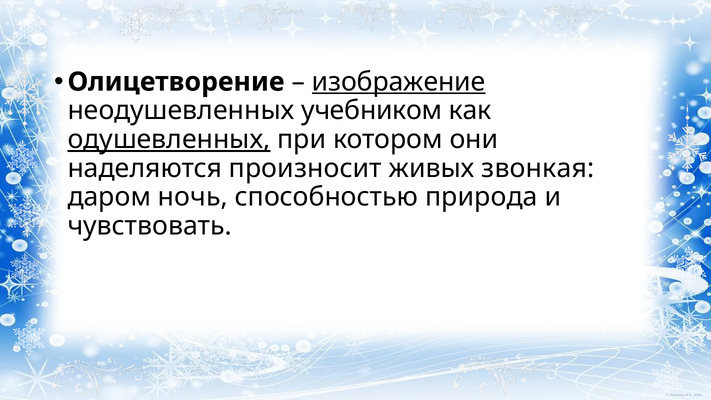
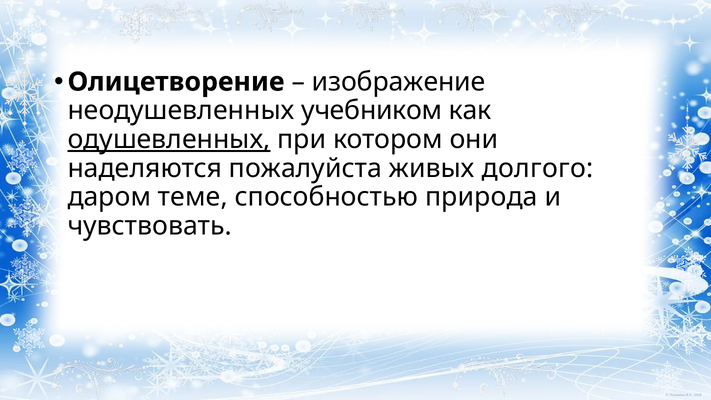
изображение underline: present -> none (399, 82)
произносит: произносит -> пожалуйста (305, 168)
звонкая: звонкая -> долгого (538, 168)
ночь: ночь -> теме (193, 197)
